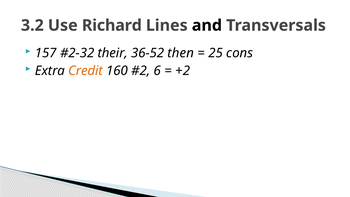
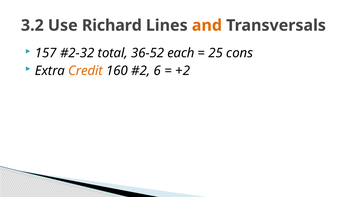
and colour: black -> orange (207, 25)
their: their -> total (113, 53)
then: then -> each (181, 53)
